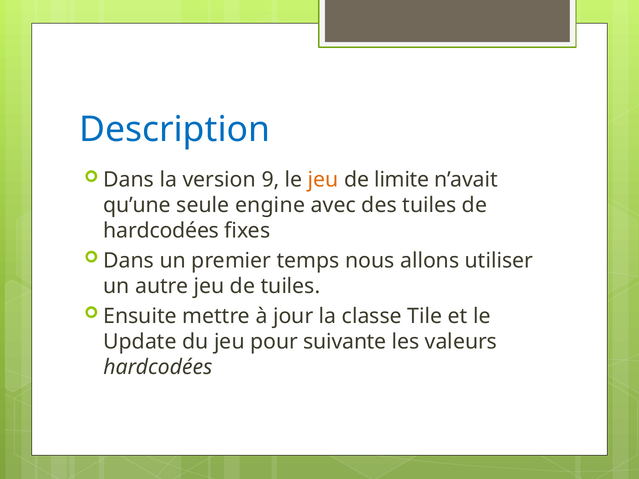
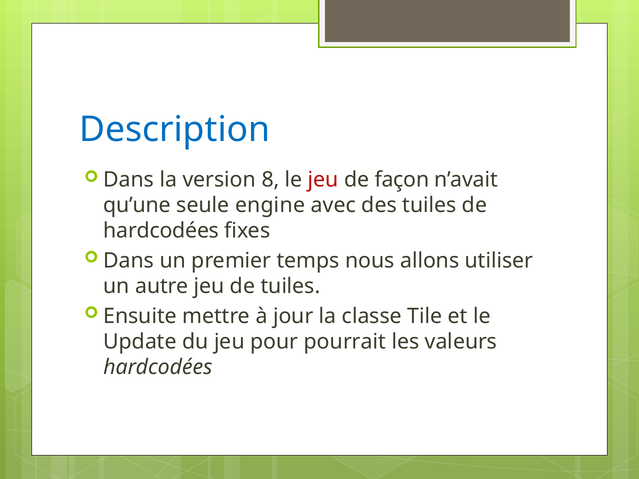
9: 9 -> 8 (270, 180)
jeu colour: orange -> red (323, 180)
limite: limite -> façon (402, 180)
suivante: suivante -> pourrait (345, 342)
